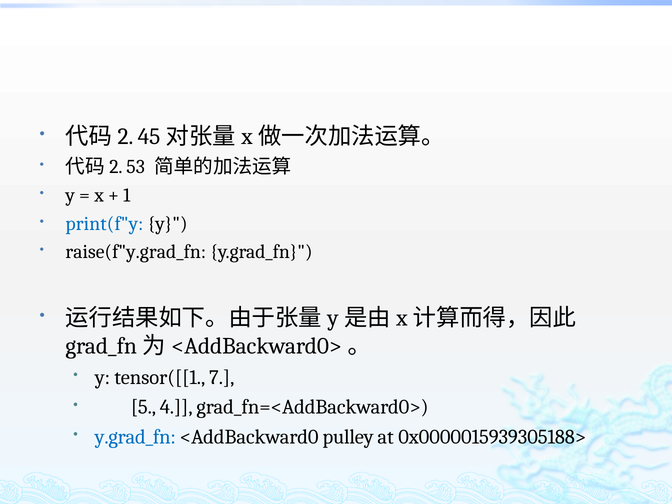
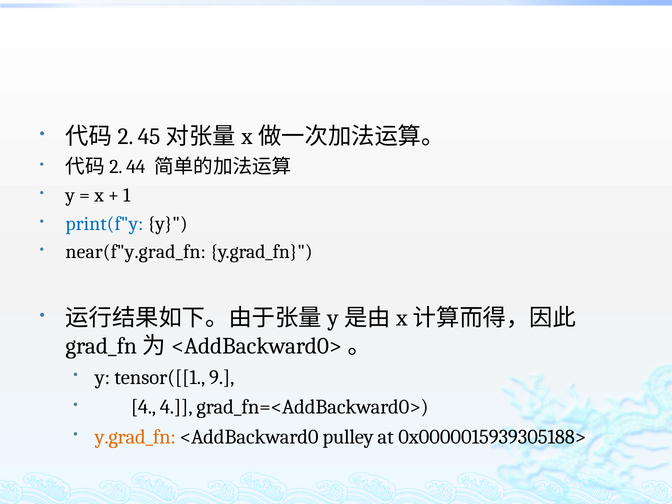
53: 53 -> 44 (136, 167)
raise(f"y.grad_fn: raise(f"y.grad_fn -> near(f"y.grad_fn (136, 252)
7: 7 -> 9 (222, 377)
5: 5 -> 4 (143, 407)
y.grad_fn colour: blue -> orange (135, 437)
